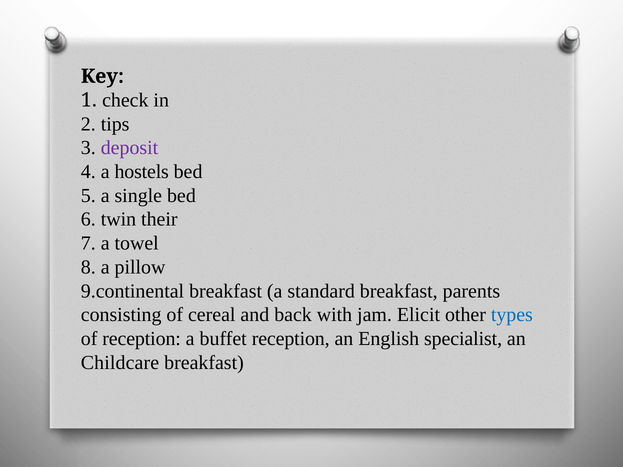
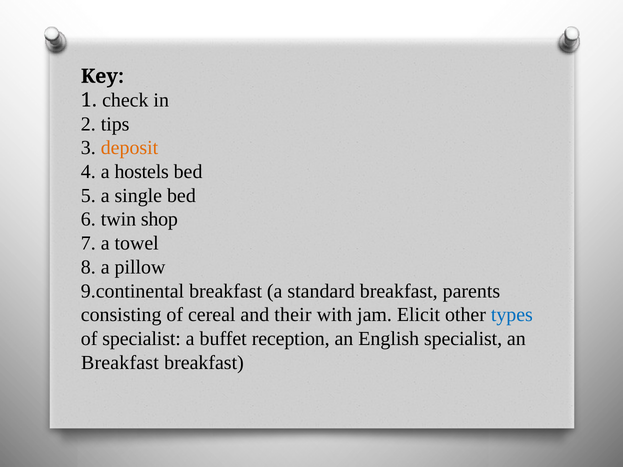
deposit colour: purple -> orange (130, 148)
their: their -> shop (159, 220)
back: back -> their (293, 315)
of reception: reception -> specialist (142, 339)
Childcare: Childcare -> Breakfast (120, 363)
